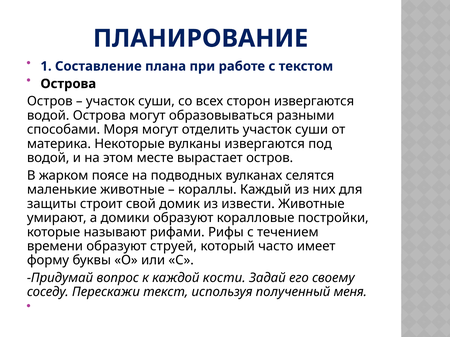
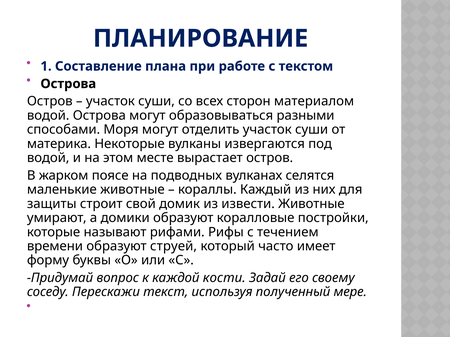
сторон извергаются: извергаются -> материалом (314, 101)
меня: меня -> мере (350, 292)
